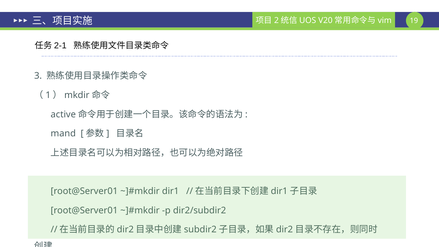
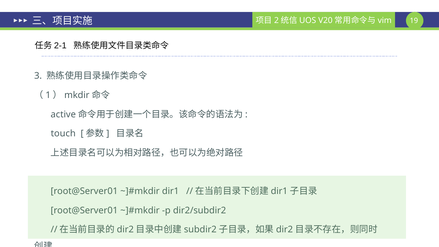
mand: mand -> touch (63, 134)
